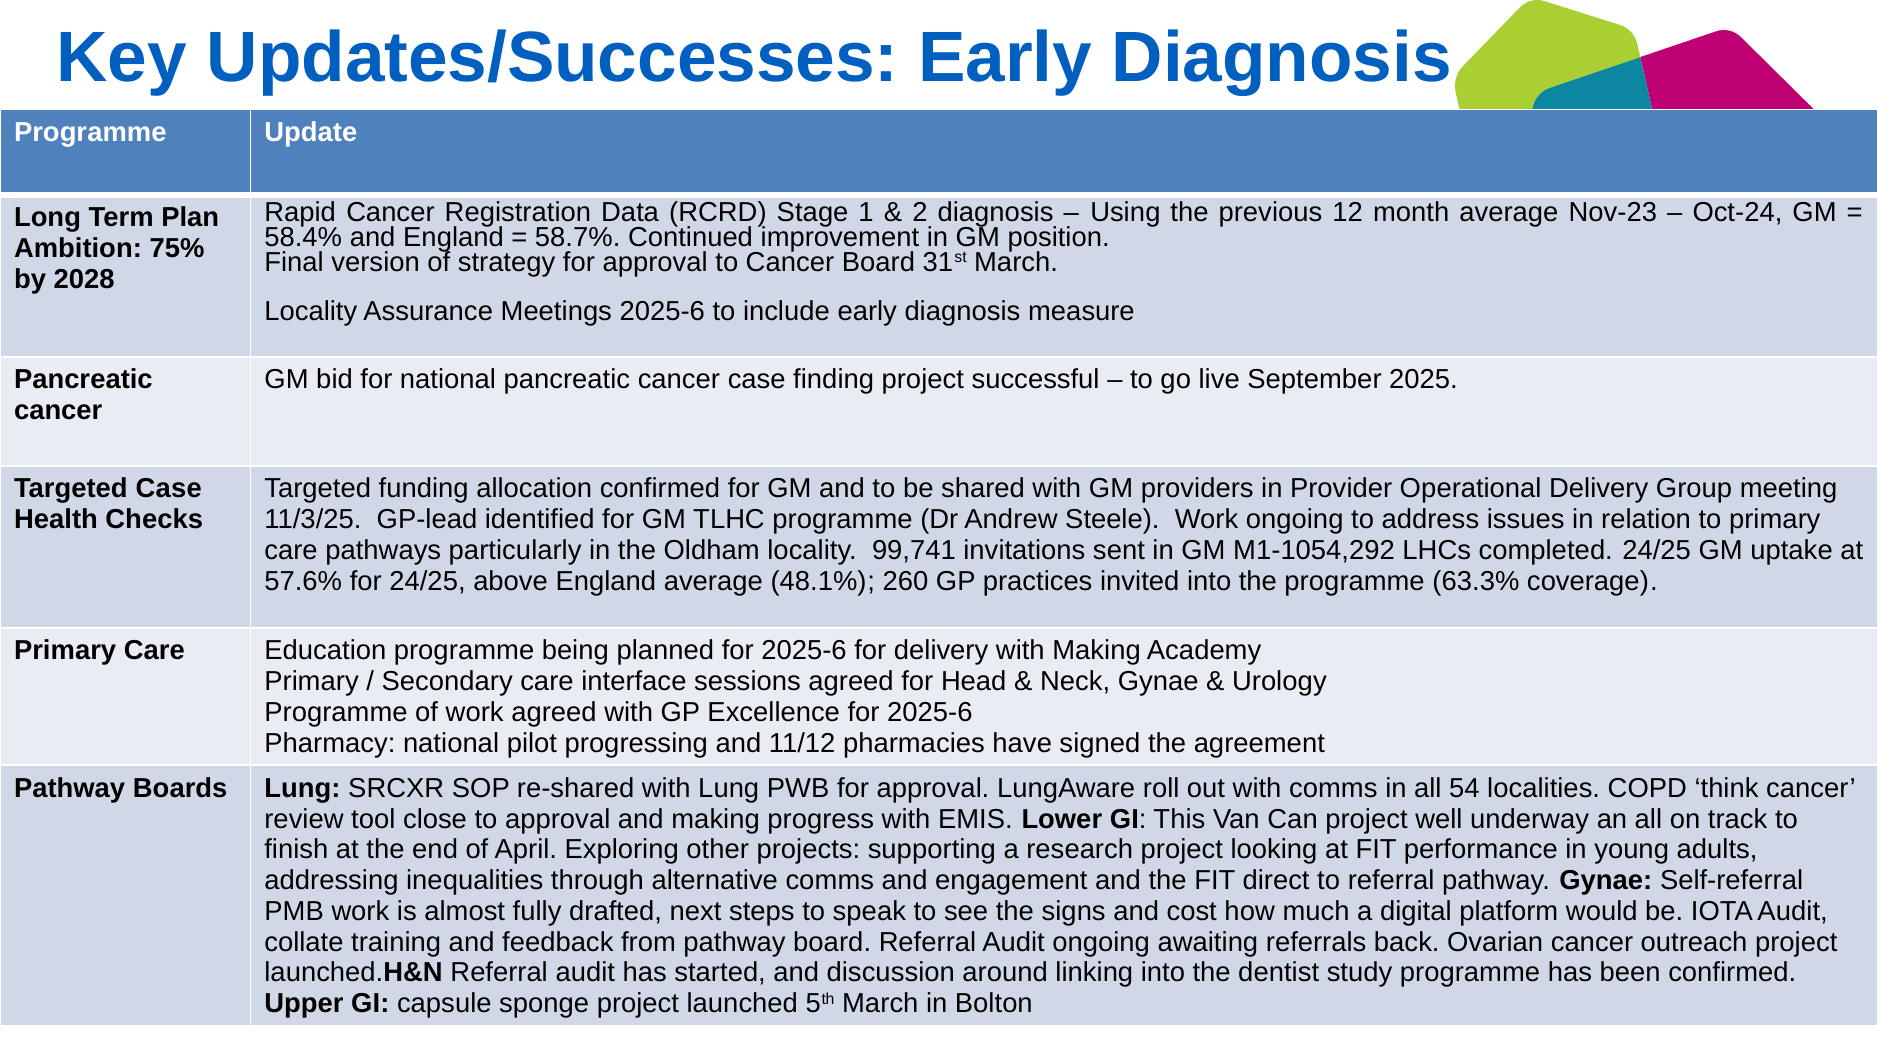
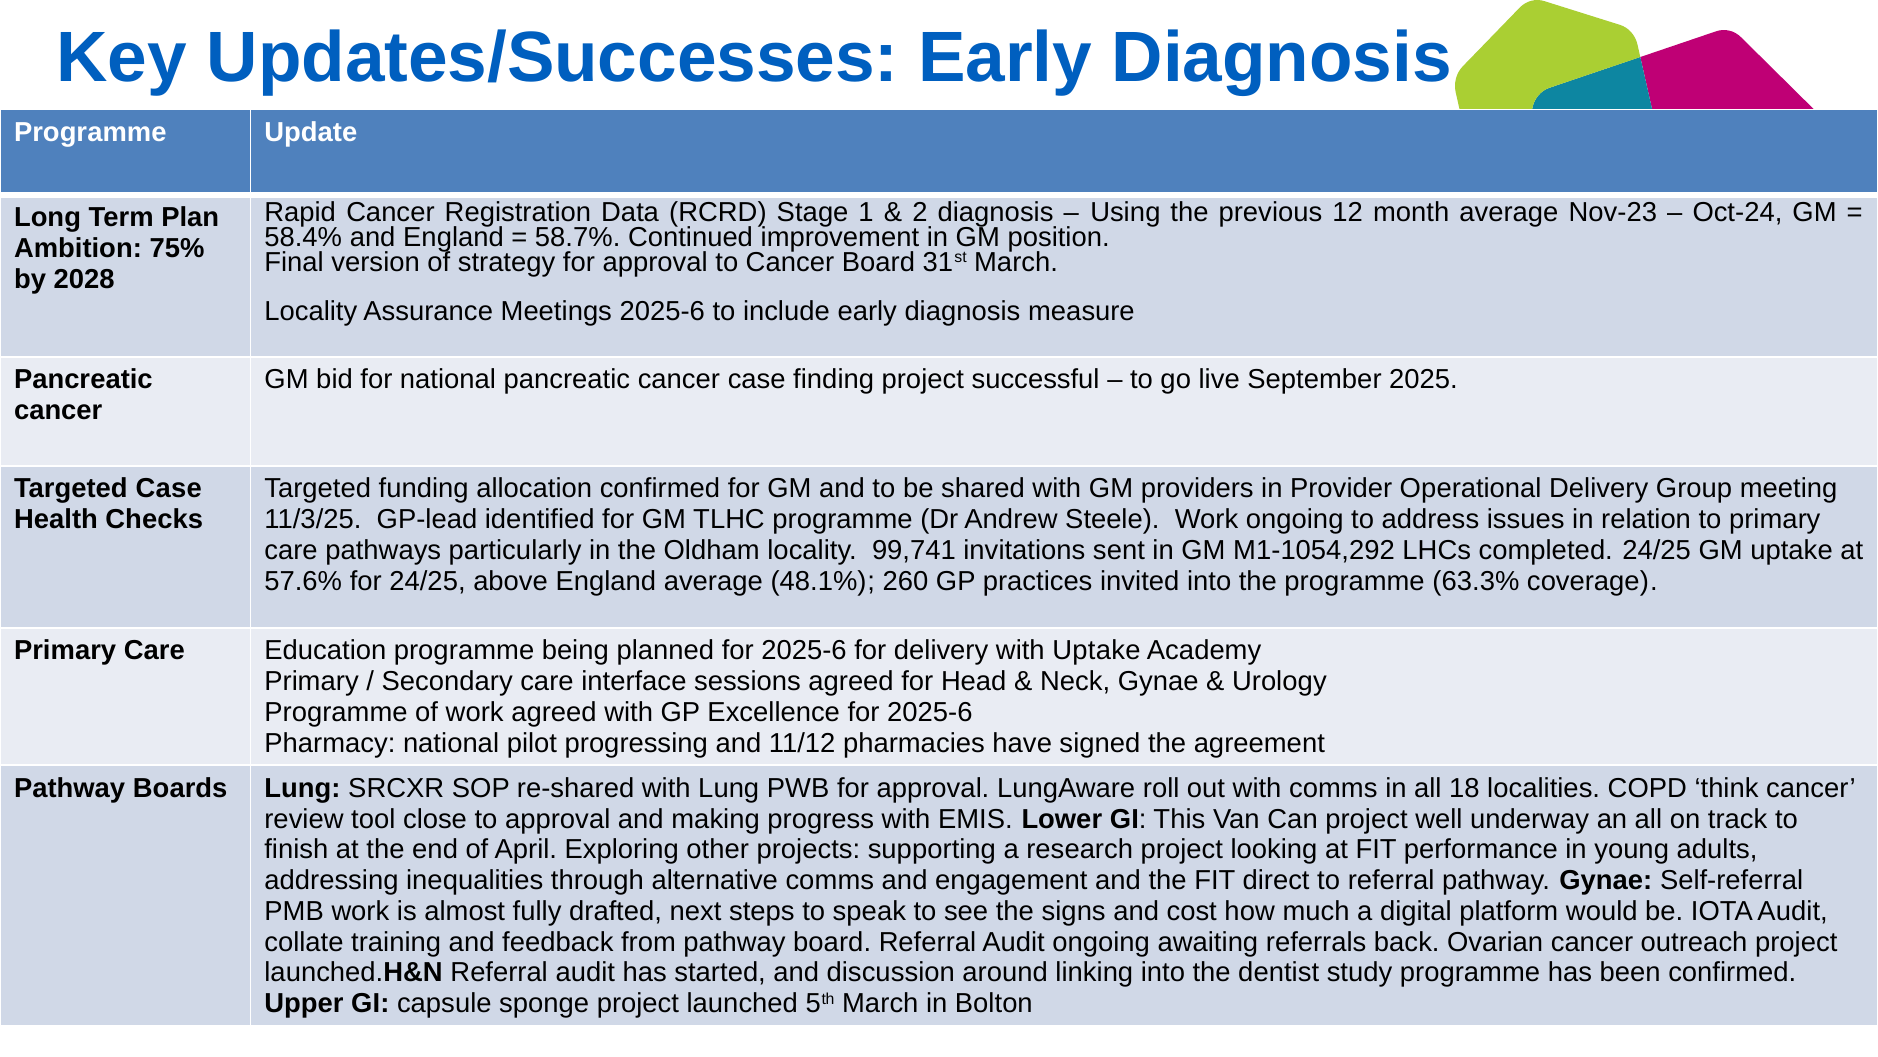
with Making: Making -> Uptake (1096, 650)
54: 54 -> 18 (1464, 788)
